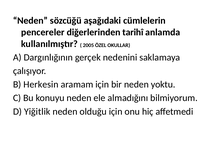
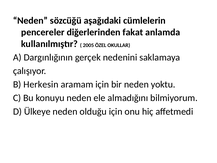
tarihî: tarihî -> fakat (133, 32)
Yiğitlik: Yiğitlik -> Ülkeye (37, 111)
